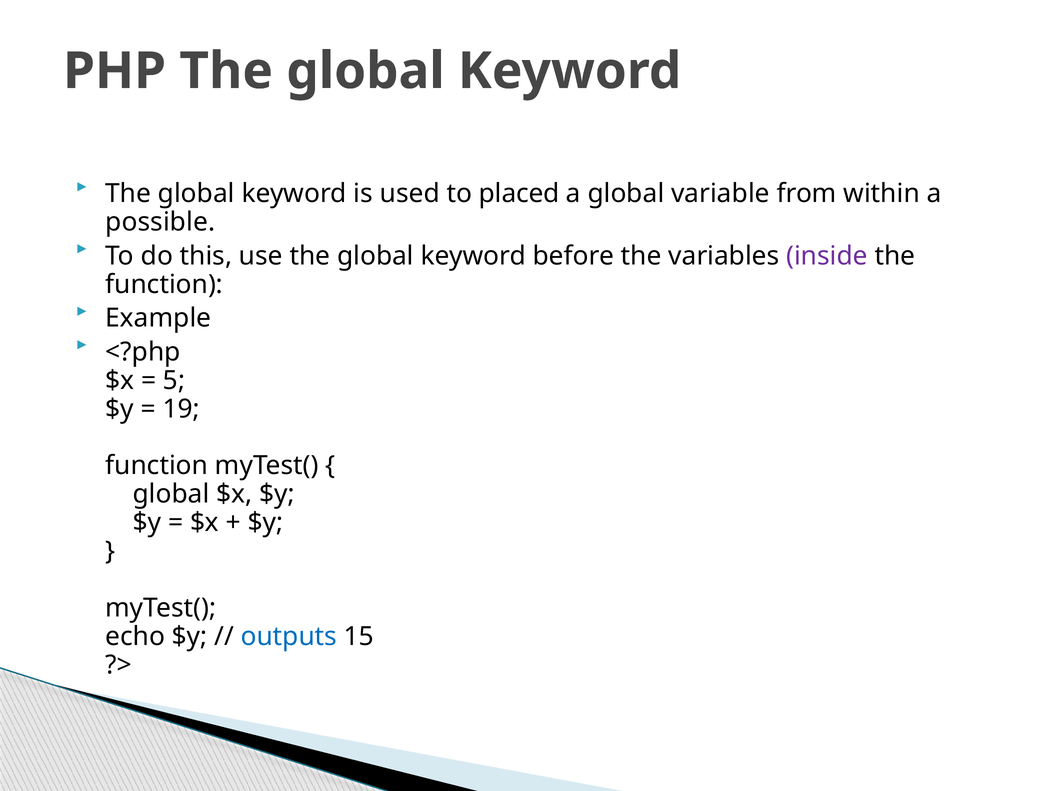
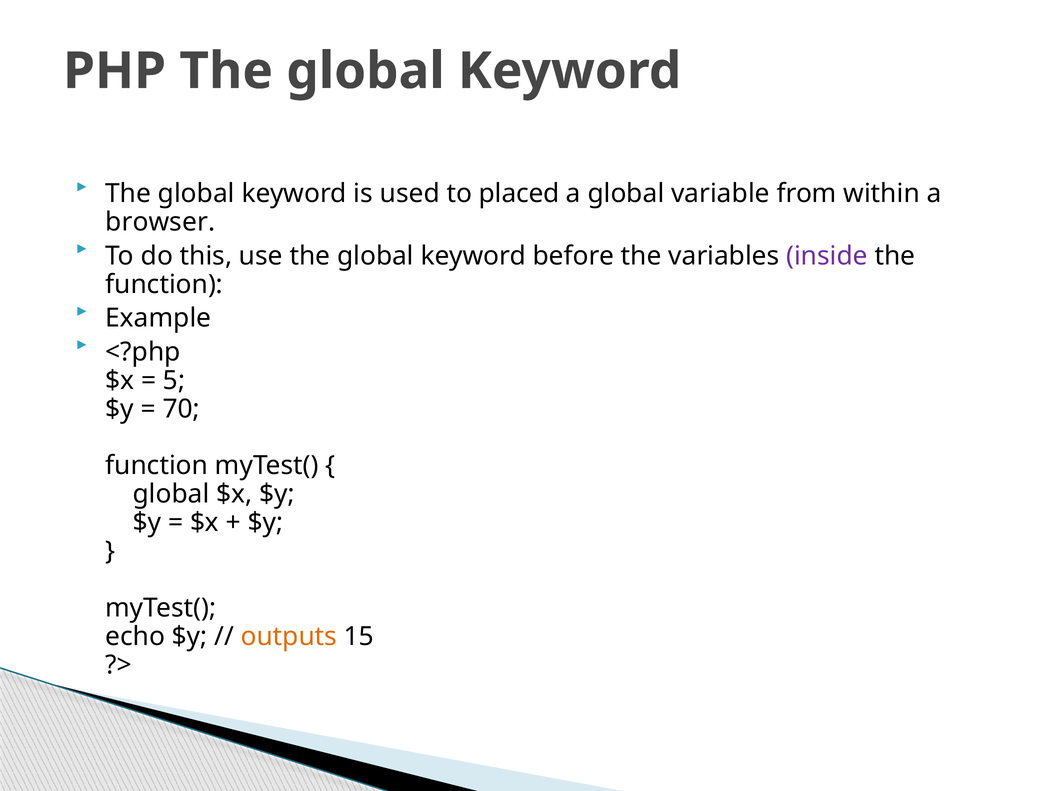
possible: possible -> browser (160, 222)
19: 19 -> 70 (181, 409)
outputs colour: blue -> orange (289, 637)
